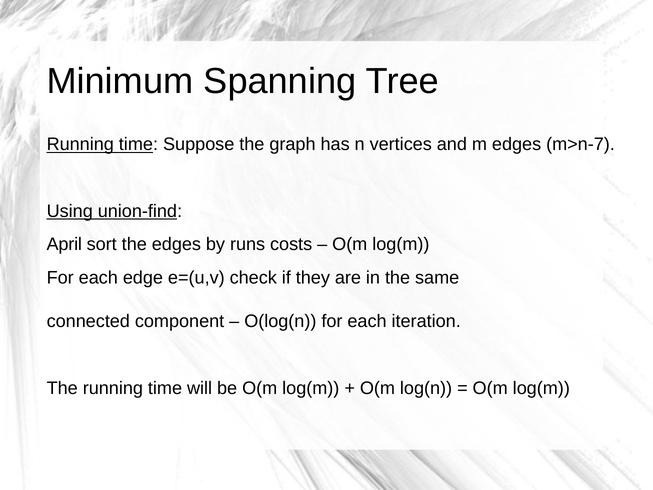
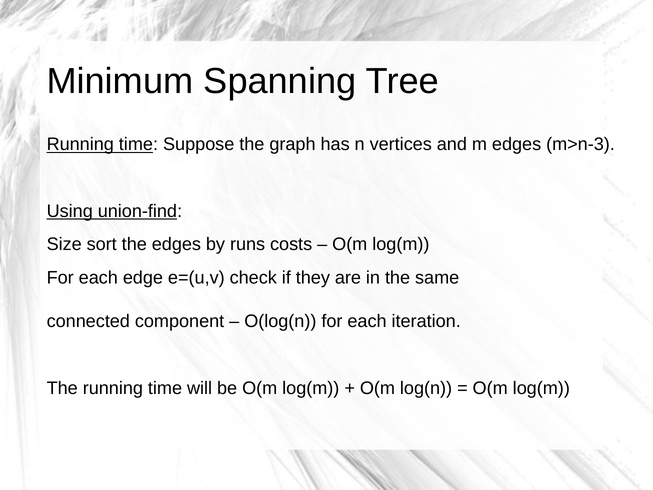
m>n-7: m>n-7 -> m>n-3 (580, 144)
April: April -> Size (64, 244)
